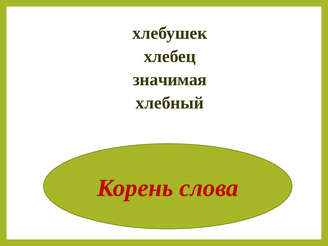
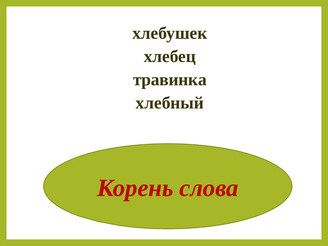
значимая: значимая -> травинка (170, 80)
